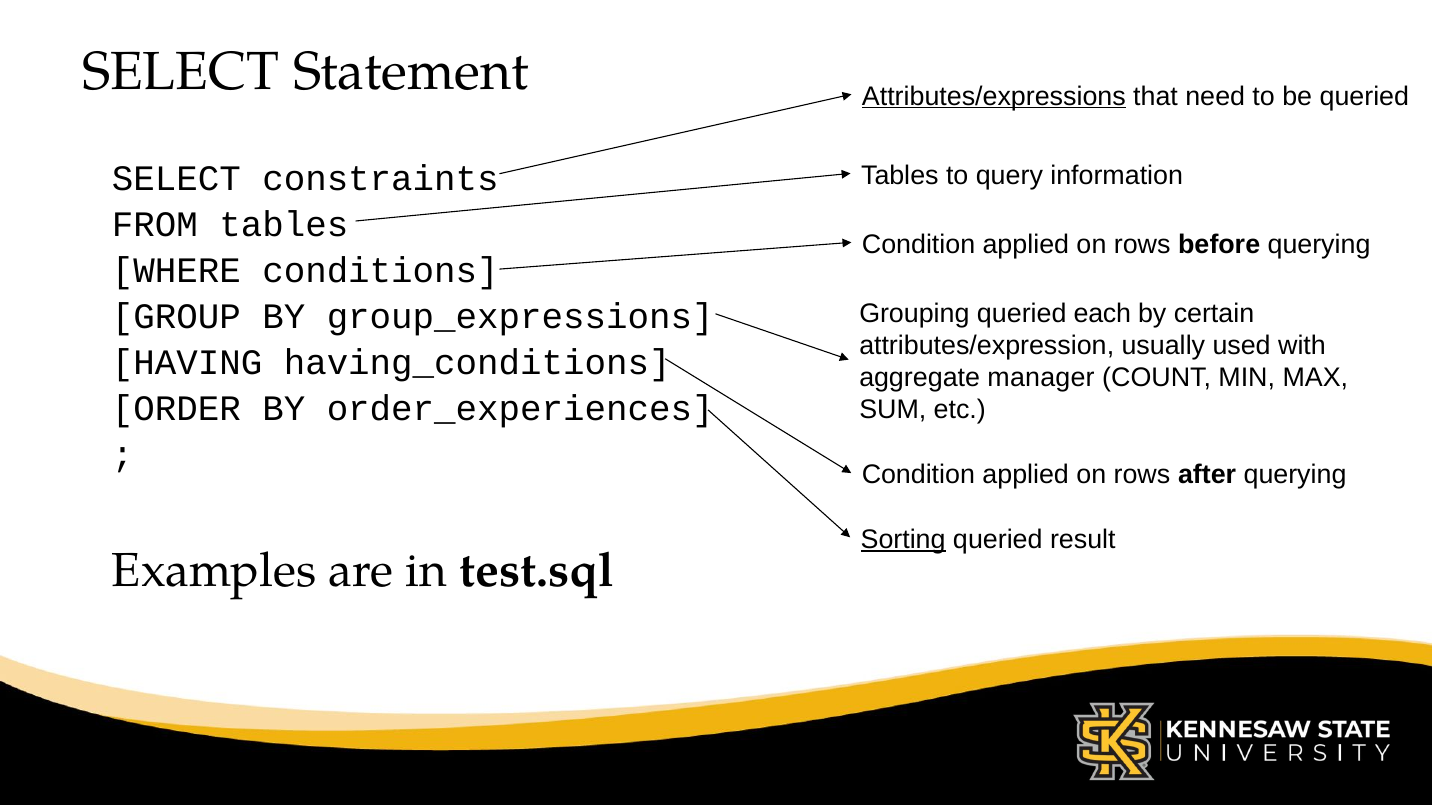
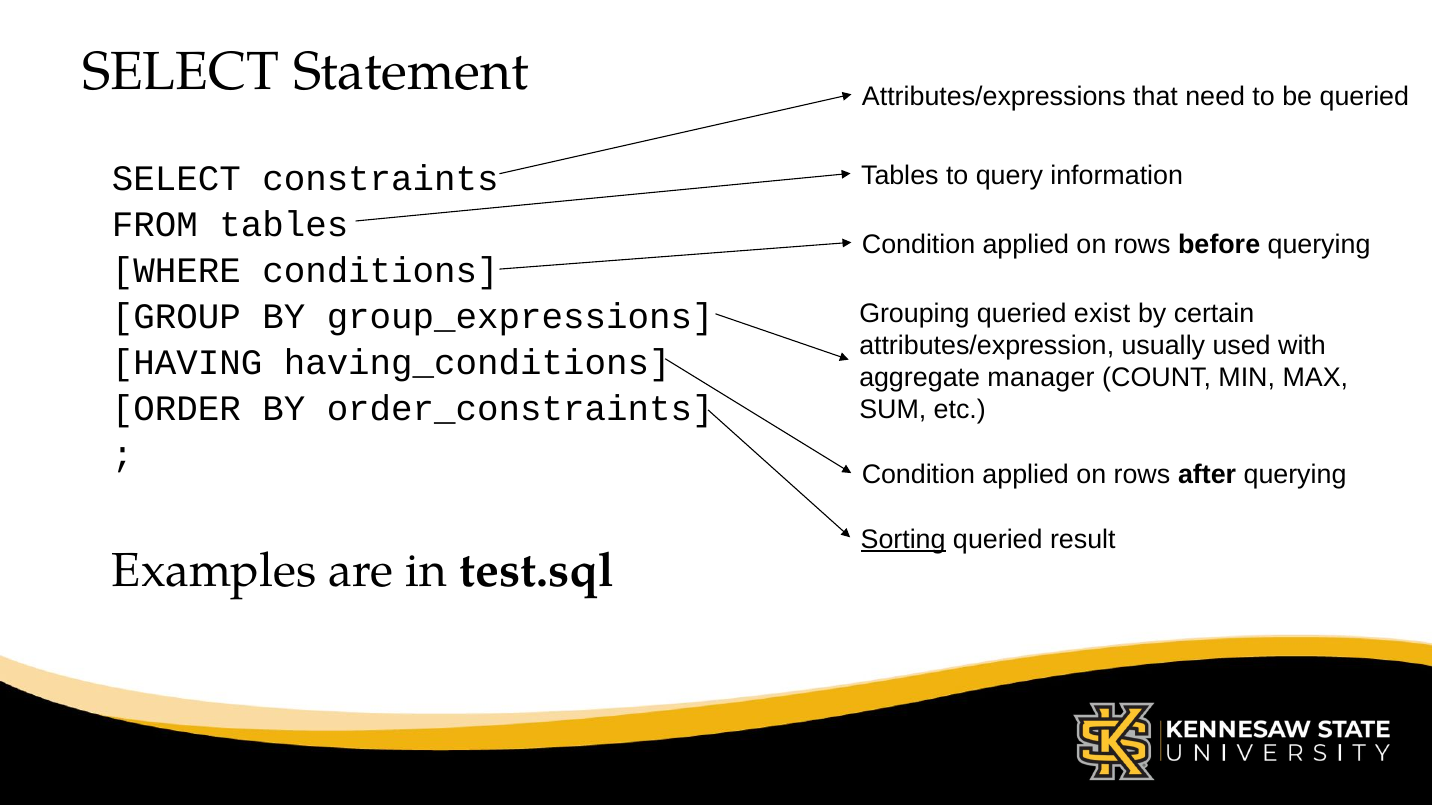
Attributes/expressions underline: present -> none (994, 96)
each: each -> exist (1102, 313)
order_experiences: order_experiences -> order_constraints (520, 409)
